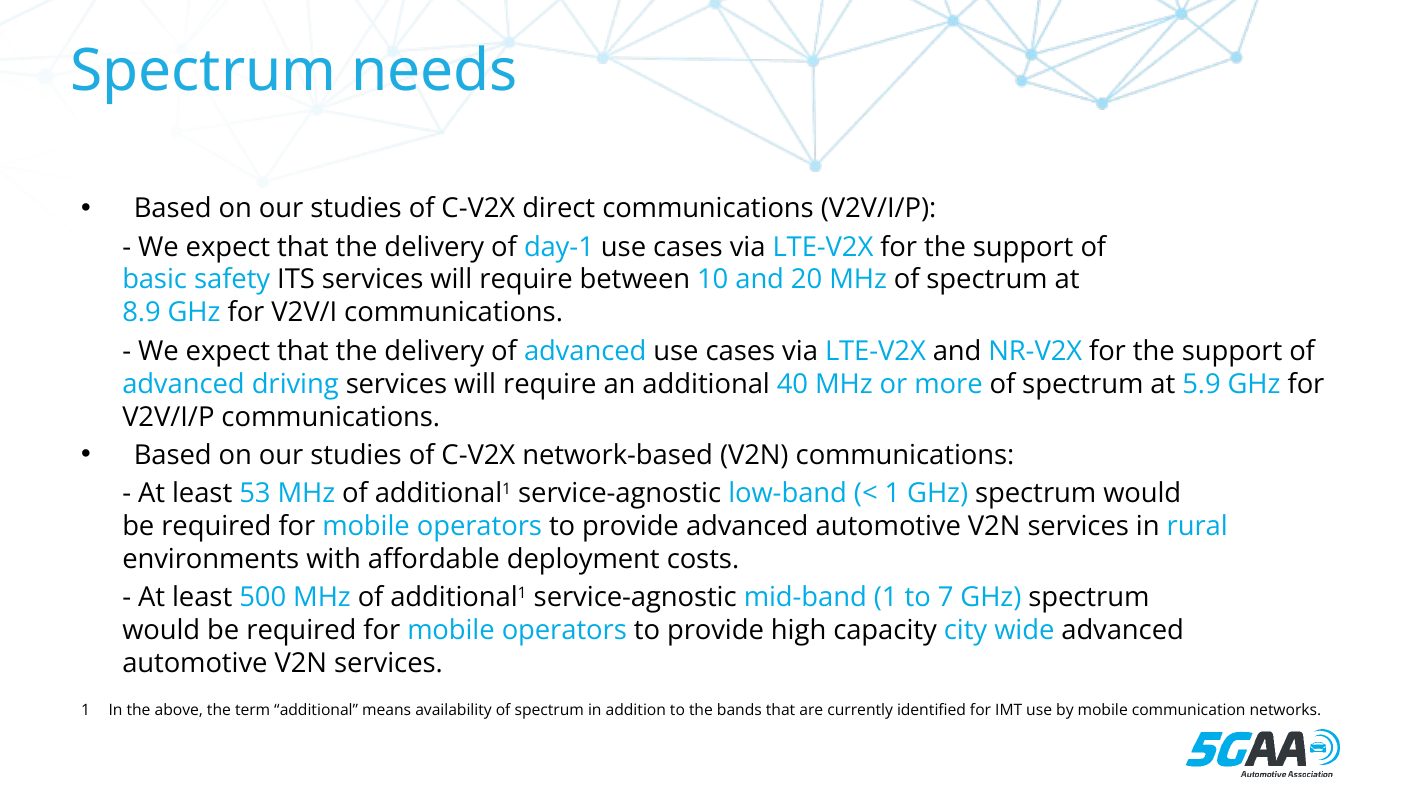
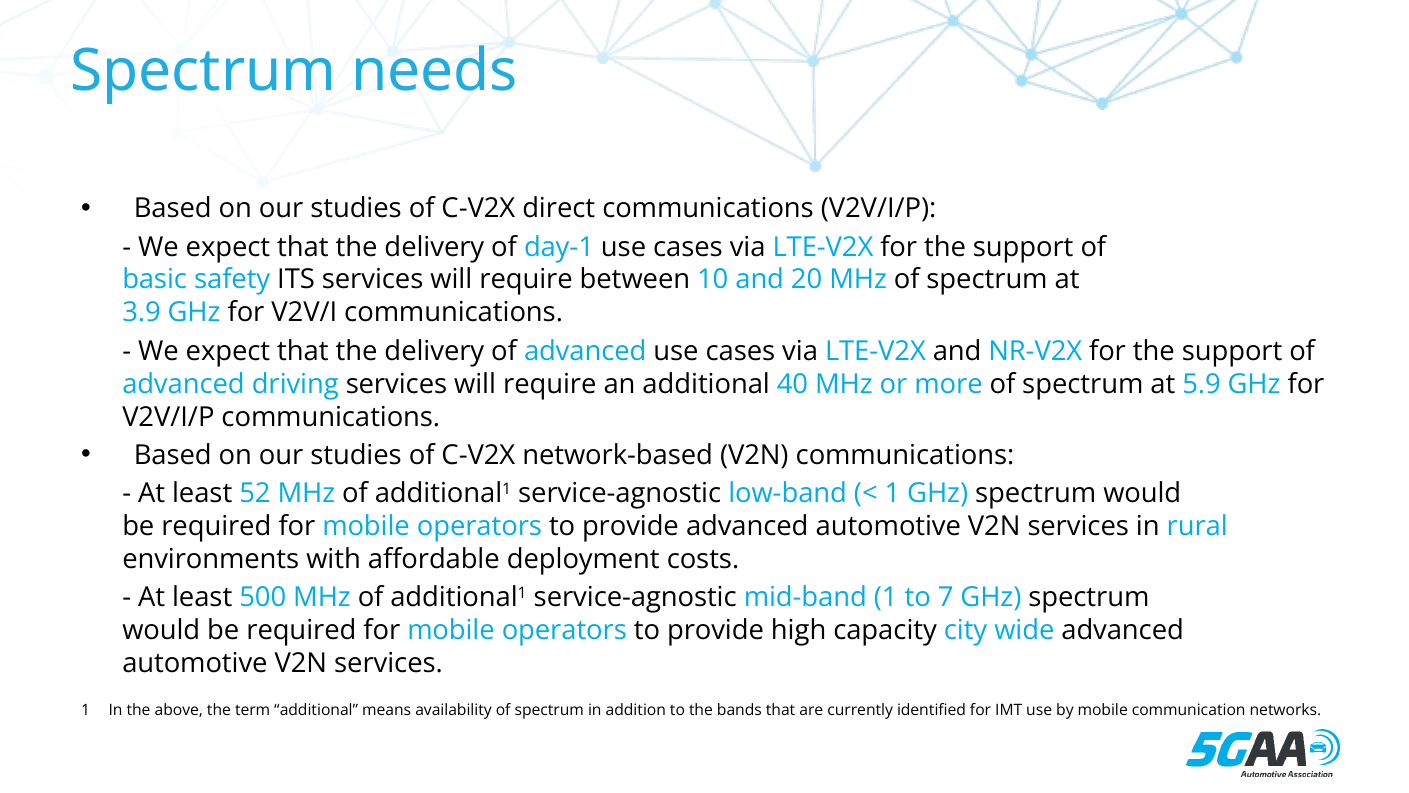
8.9: 8.9 -> 3.9 (141, 313)
53: 53 -> 52 (255, 493)
